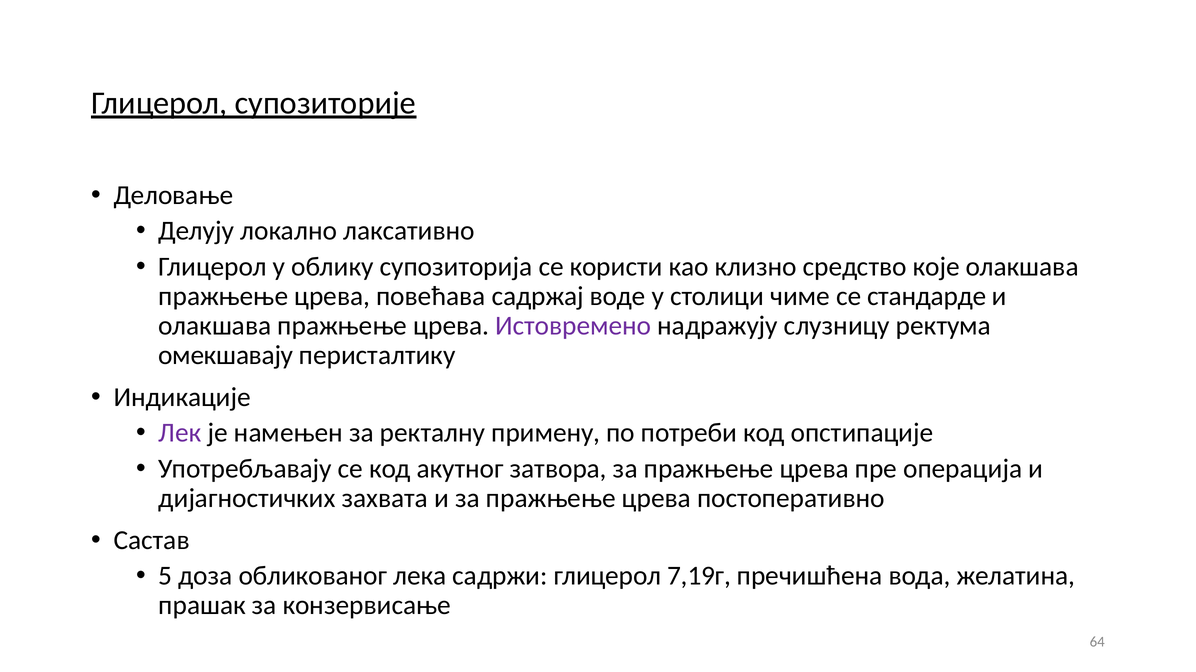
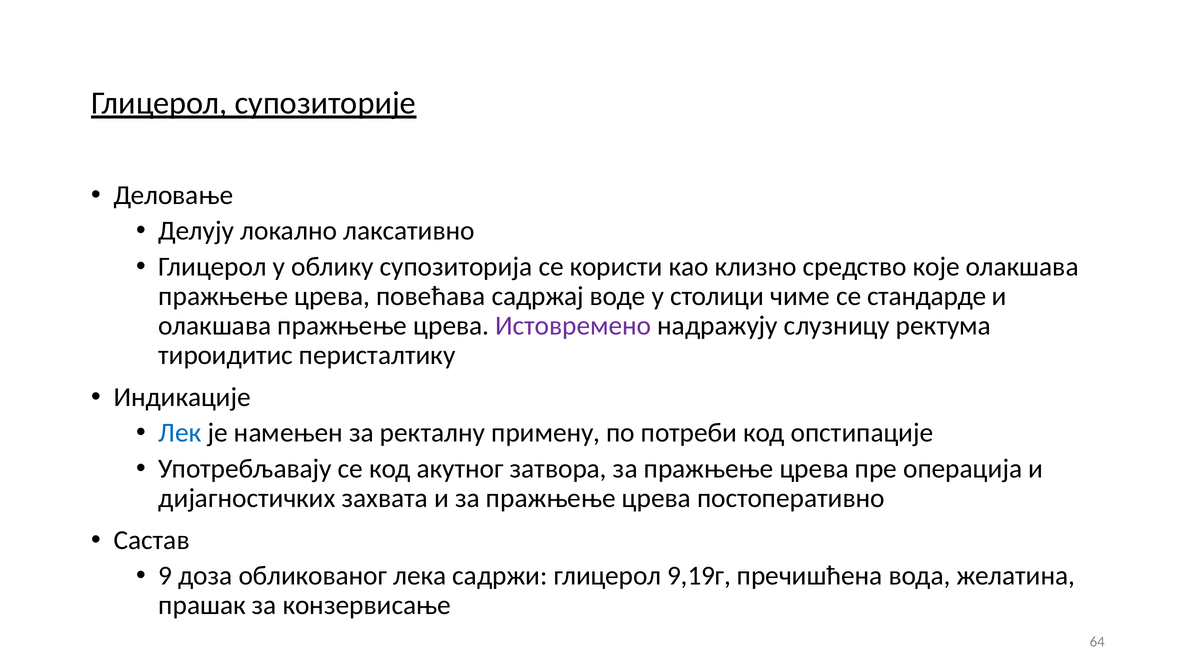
омекшавају: омекшавају -> тироидитис (226, 356)
Лек colour: purple -> blue (180, 433)
5: 5 -> 9 (165, 577)
7,19г: 7,19г -> 9,19г (699, 577)
